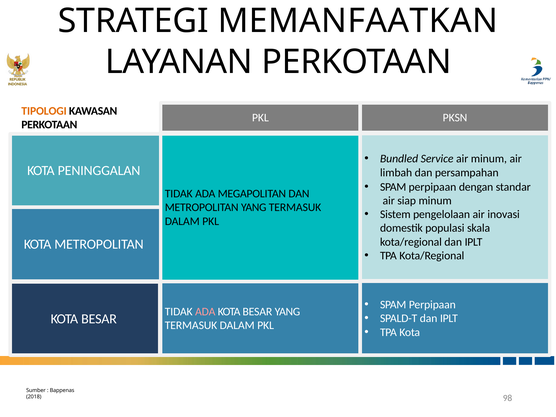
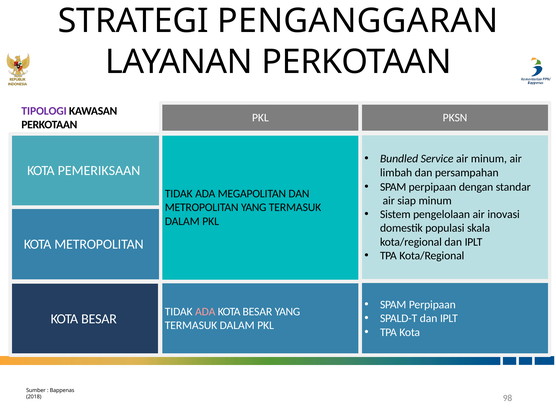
MEMANFAATKAN: MEMANFAATKAN -> PENGANGGARAN (358, 21)
TIPOLOGI colour: orange -> purple (44, 111)
PENINGGALAN: PENINGGALAN -> PEMERIKSAAN (99, 170)
